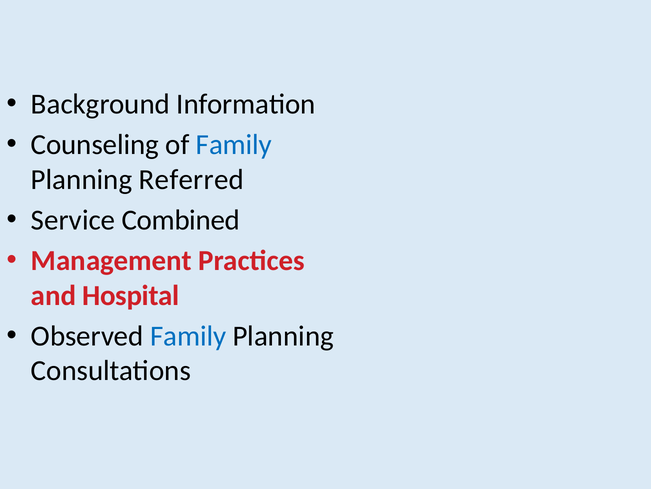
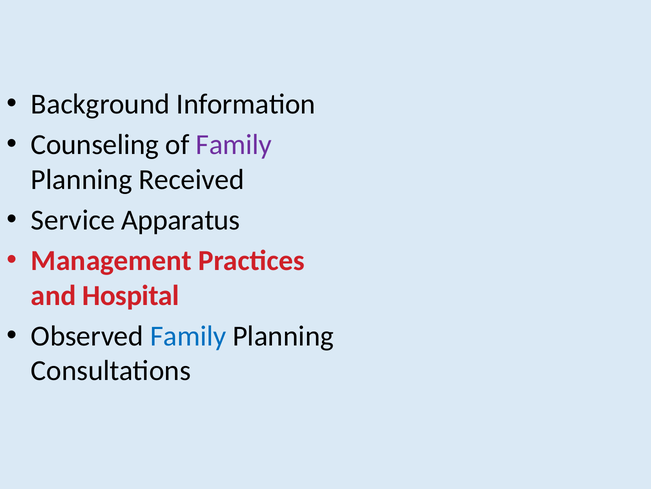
Family colour: blue -> purple (234, 145)
Referred: Referred -> Received (192, 179)
Combined: Combined -> Apparatus (181, 220)
